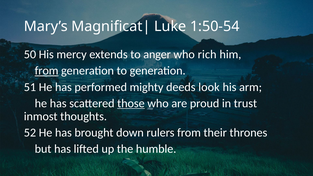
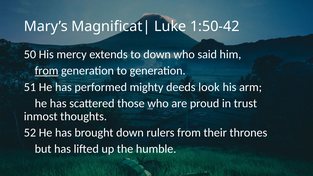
1:50-54: 1:50-54 -> 1:50-42 (215, 26)
to anger: anger -> down (157, 54)
rich: rich -> said (207, 54)
those underline: present -> none (131, 103)
